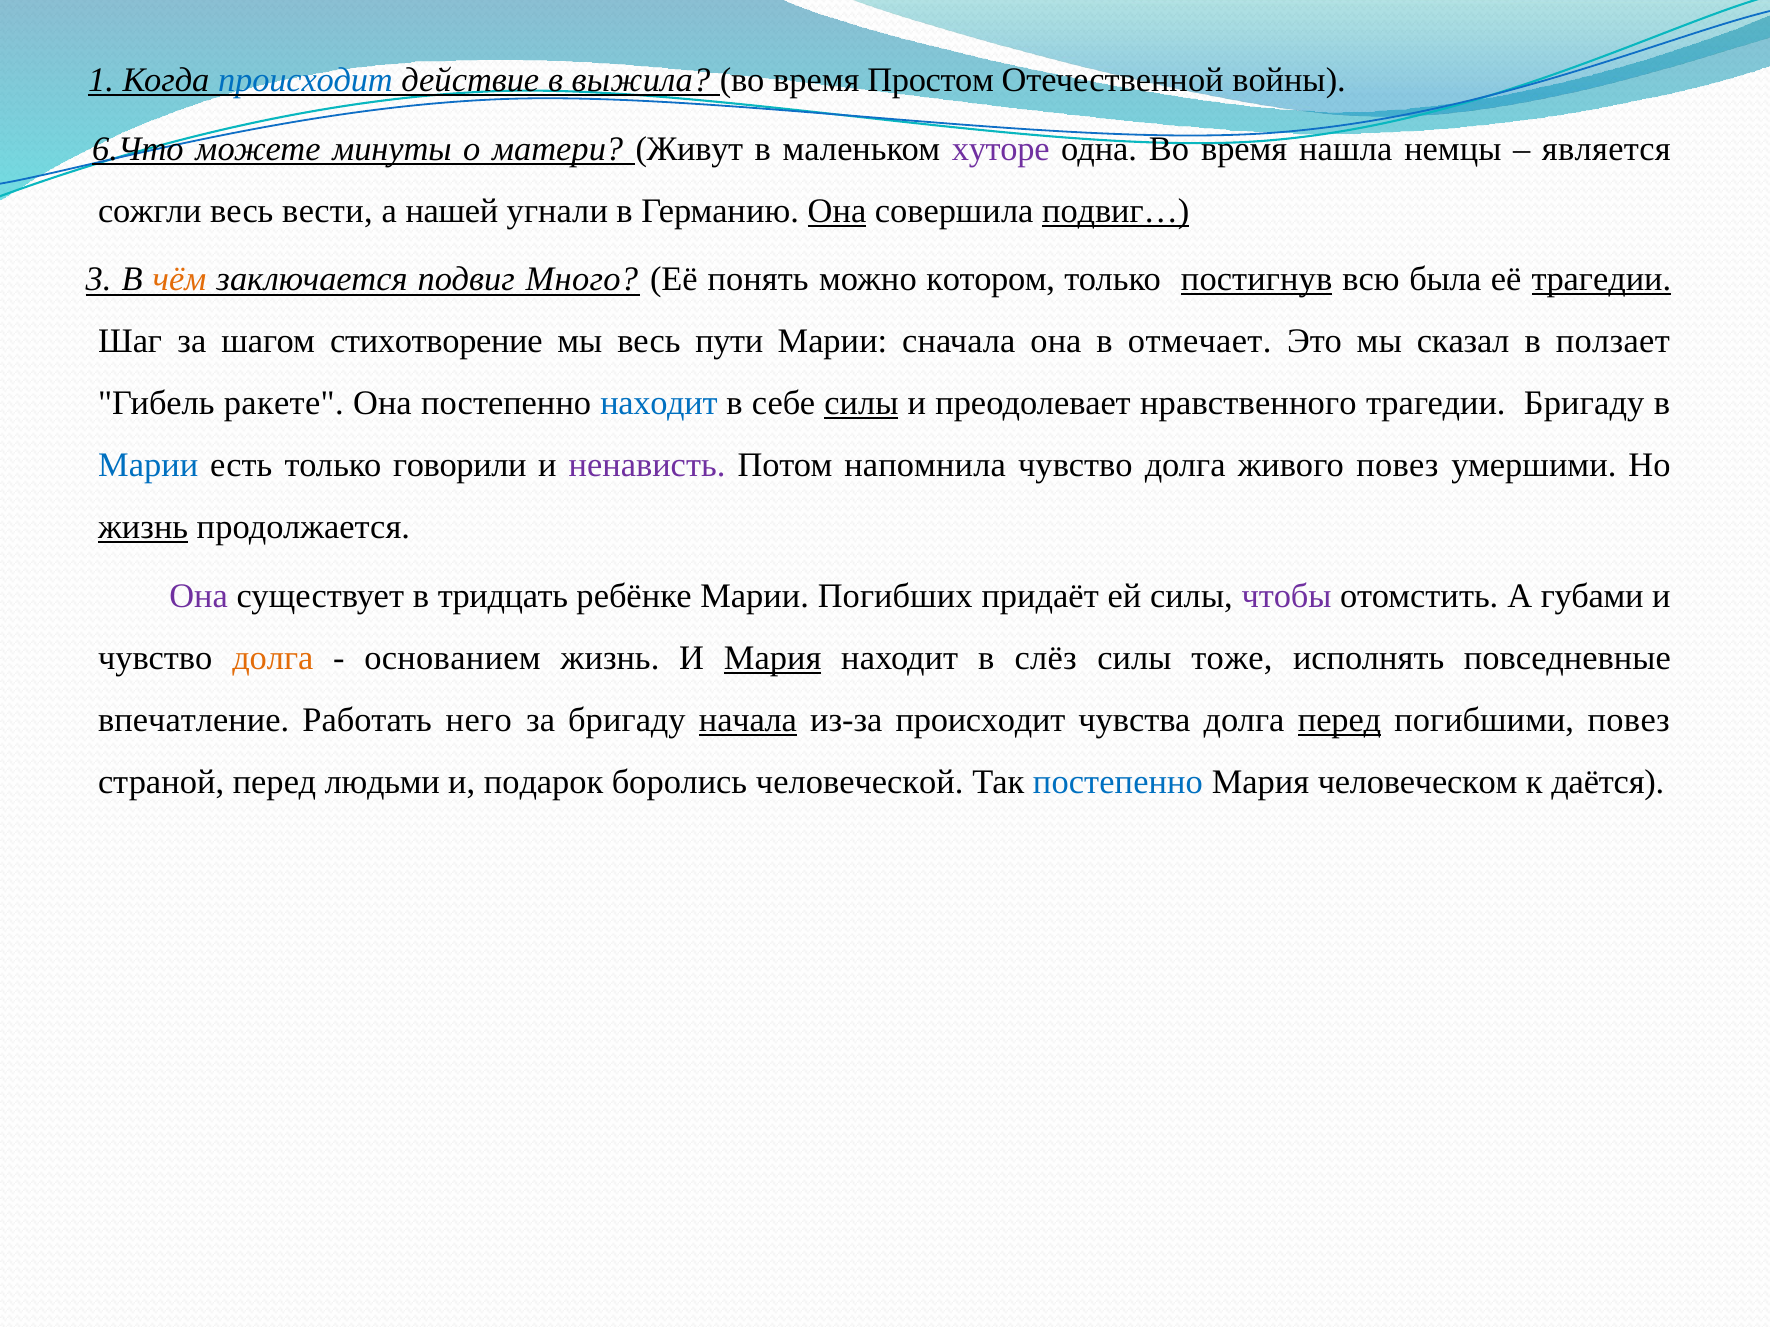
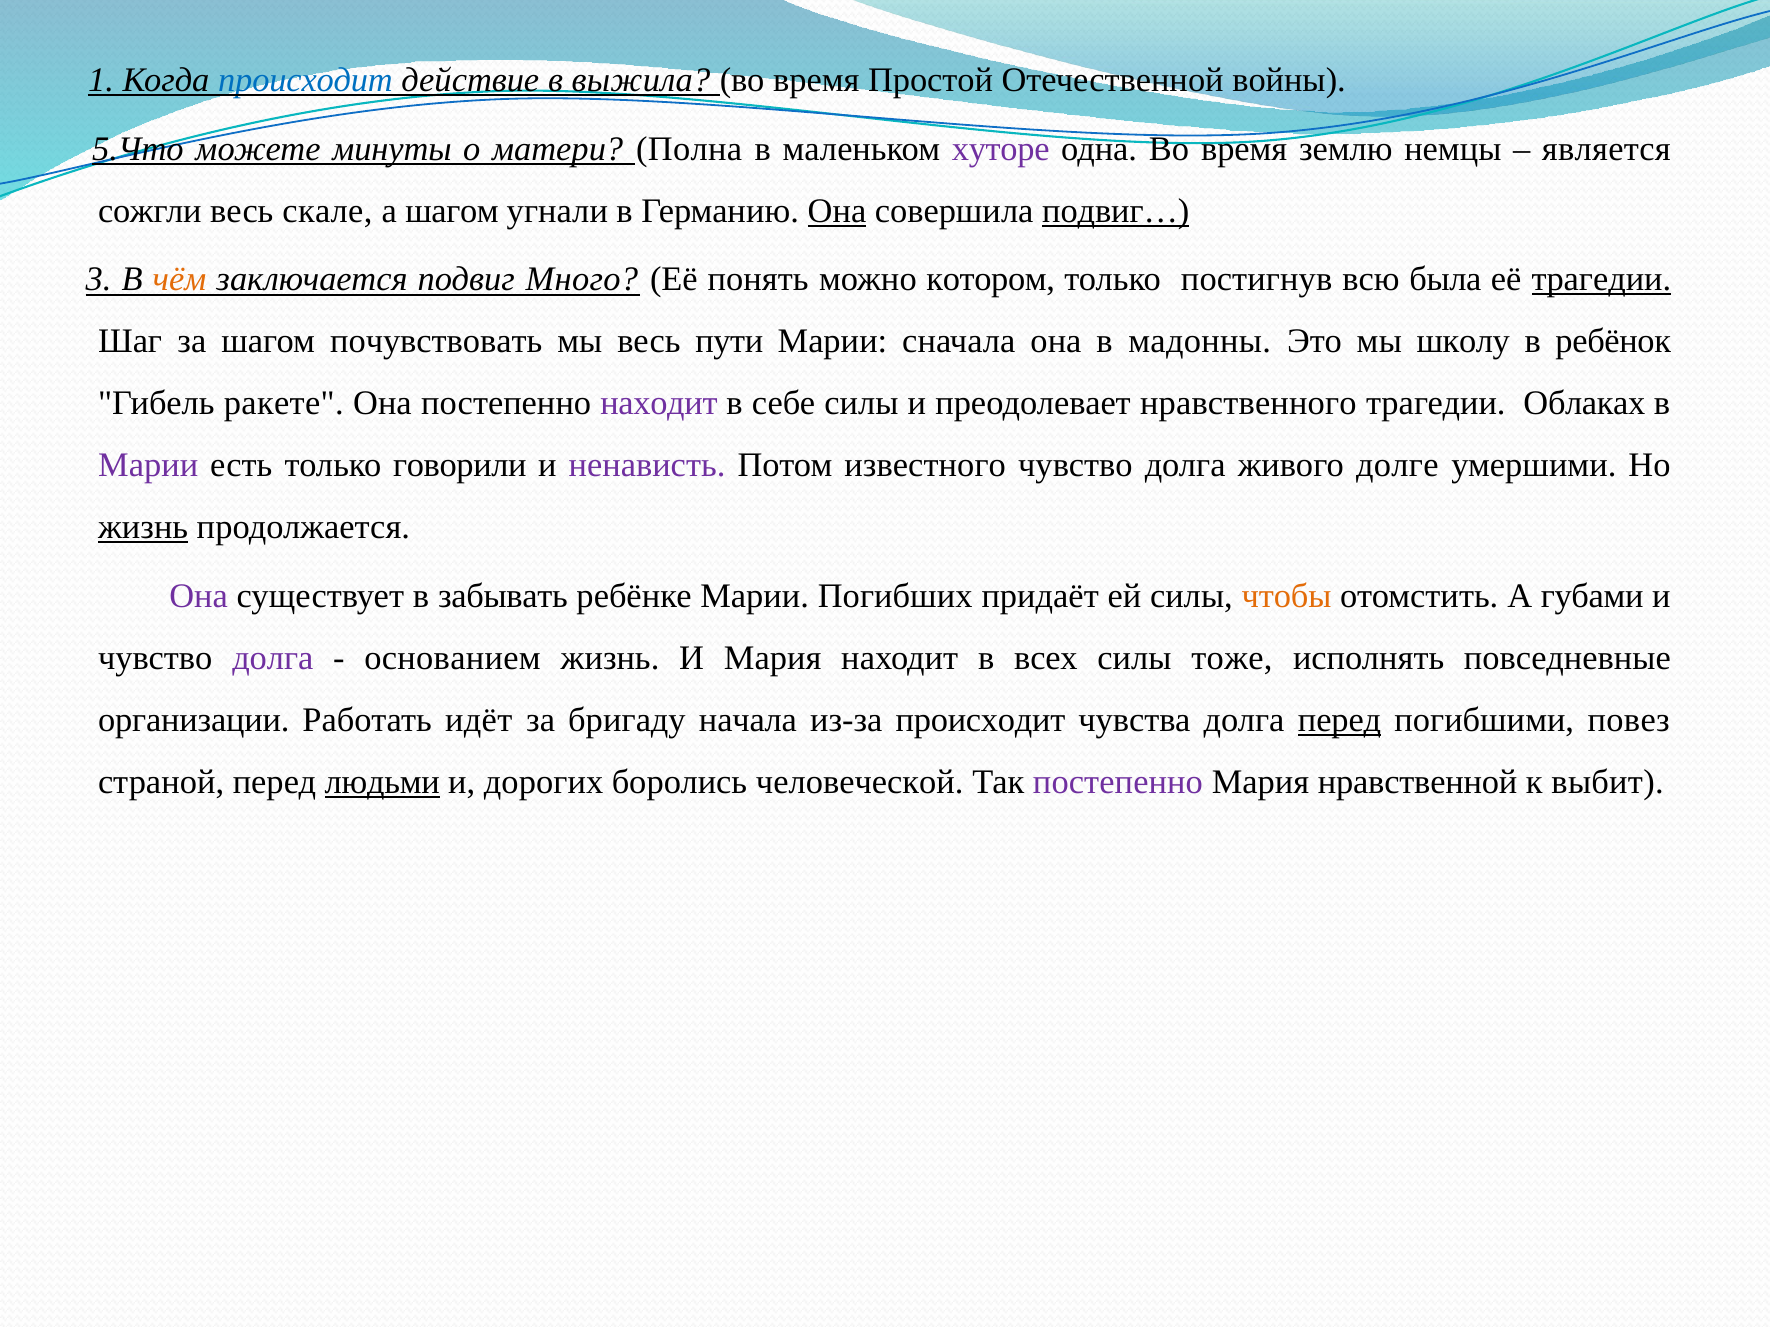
Простом: Простом -> Простой (930, 80)
6.Что: 6.Что -> 5.Что (138, 149)
Живут: Живут -> Полна (689, 149)
нашла: нашла -> землю (1346, 149)
вести: вести -> скале (327, 211)
а нашей: нашей -> шагом (452, 211)
постигнув underline: present -> none (1257, 280)
стихотворение: стихотворение -> почувствовать (436, 342)
отмечает: отмечает -> мадонны (1200, 342)
сказал: сказал -> школу (1463, 342)
ползает: ползает -> ребёнок (1613, 342)
находит colour: blue -> purple (659, 404)
силы underline: present -> none (861, 404)
трагедии Бригаду: Бригаду -> Облаках (1584, 404)
Марии colour: blue -> purple (148, 466)
напомнила: напомнила -> известного (925, 466)
живого повез: повез -> долге (1397, 466)
тридцать: тридцать -> забывать (503, 596)
чтобы colour: purple -> orange (1287, 596)
долга colour: orange -> purple (273, 658)
Мария underline: present -> none (773, 658)
слёз: слёз -> всех (1046, 658)
впечатление: впечатление -> организации (194, 720)
него: него -> идёт (479, 720)
начала underline: present -> none (748, 720)
людьми underline: none -> present (382, 782)
подарок: подарок -> дорогих (544, 782)
постепенно colour: blue -> purple (1118, 782)
человеческом: человеческом -> нравственной (1418, 782)
даётся: даётся -> выбит (1608, 782)
